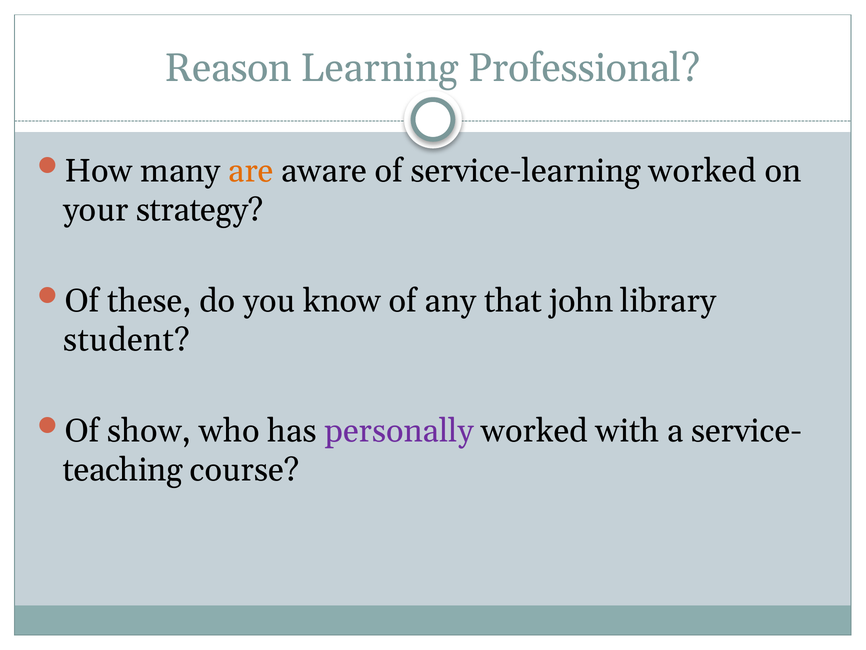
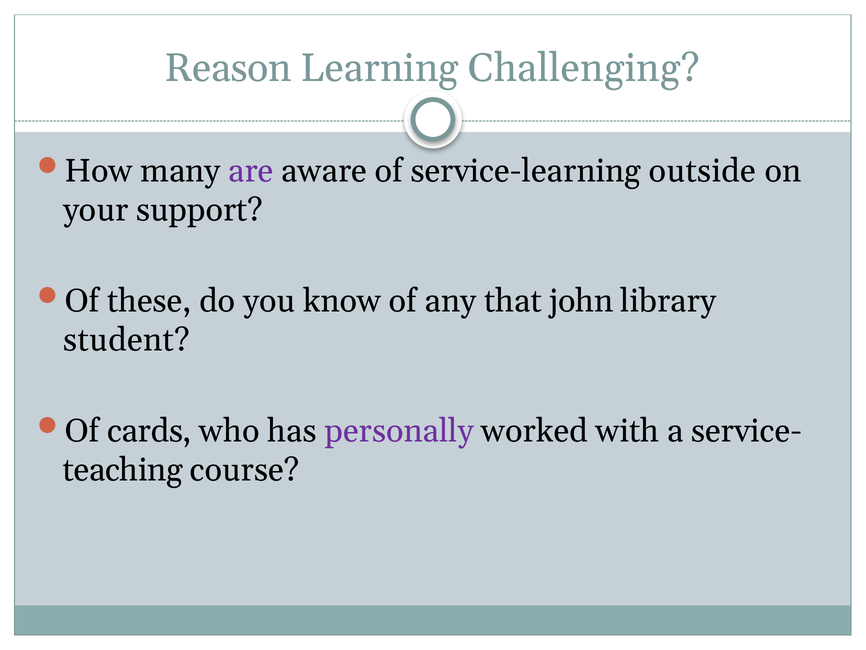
Professional: Professional -> Challenging (584, 68)
are colour: orange -> purple (251, 171)
service-learning worked: worked -> outside (703, 171)
strategy: strategy -> support (200, 210)
show: show -> cards (149, 431)
